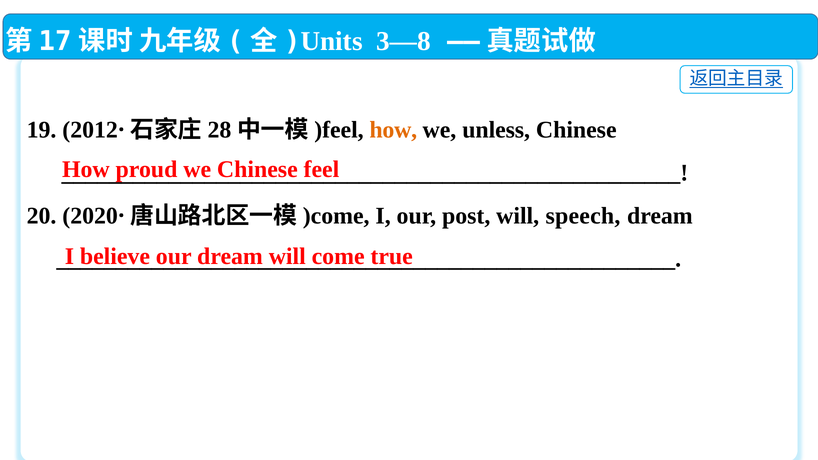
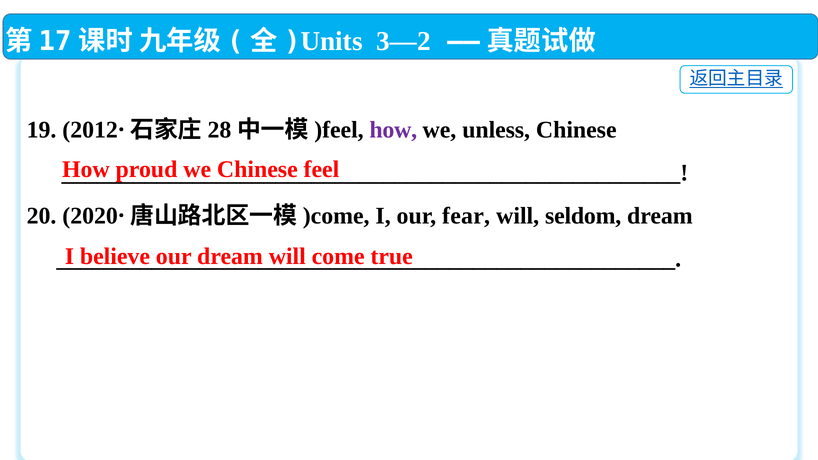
3—8: 3—8 -> 3—2 (404, 41)
how colour: orange -> purple (393, 130)
post: post -> fear (466, 216)
speech: speech -> seldom (583, 216)
